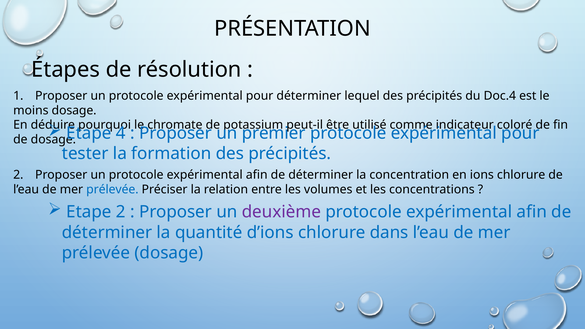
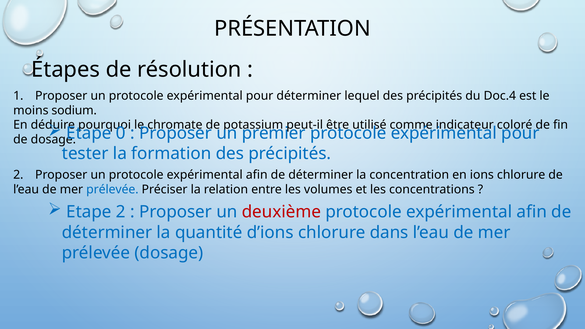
moins dosage: dosage -> sodium (74, 110)
4: 4 -> 0 (121, 133)
deuxième colour: purple -> red (281, 212)
